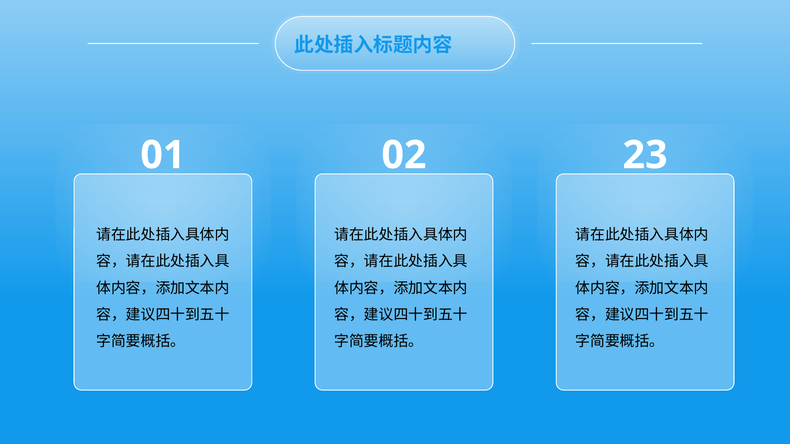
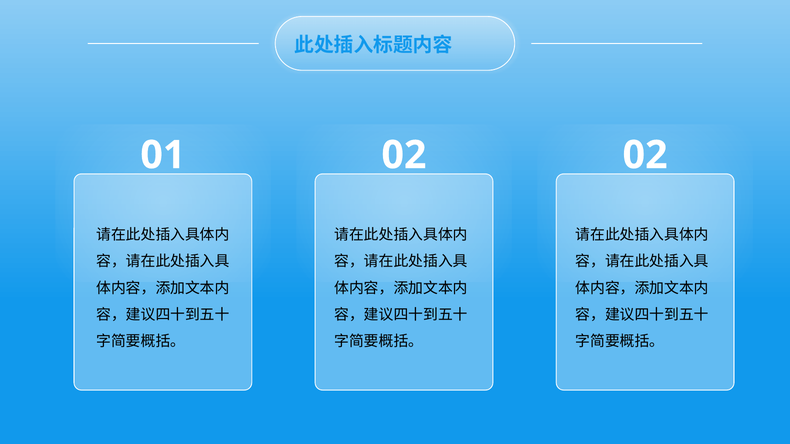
02 23: 23 -> 02 (645, 155)
